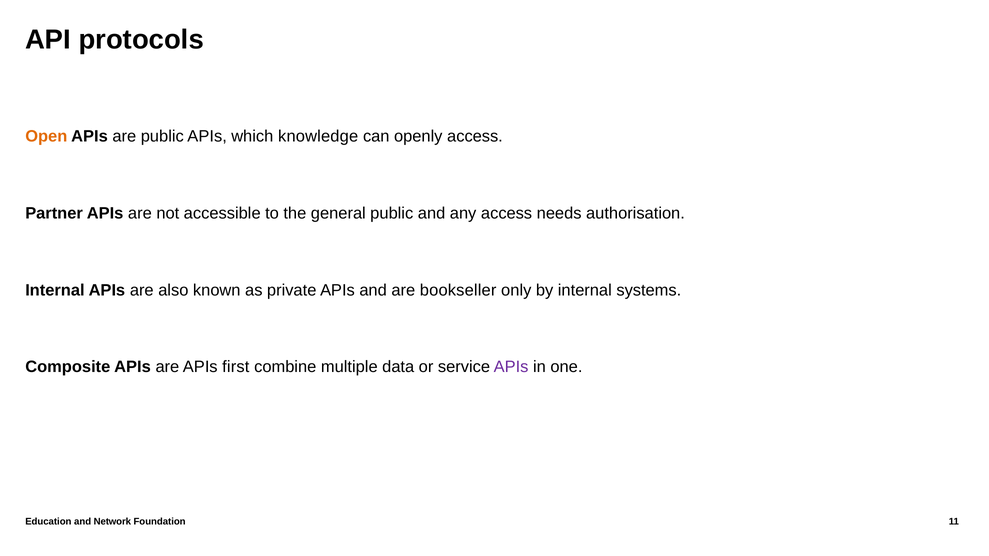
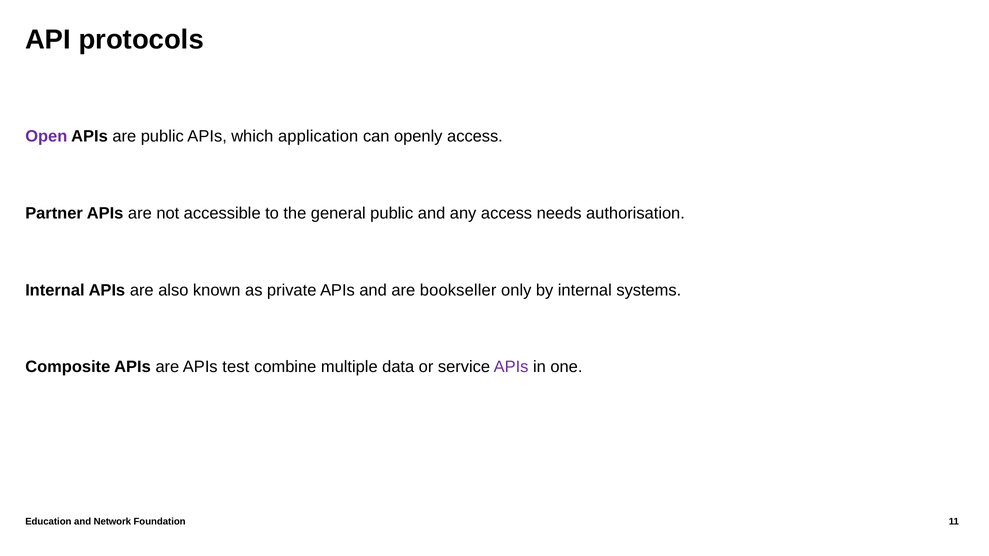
Open colour: orange -> purple (46, 136)
knowledge: knowledge -> application (318, 136)
first: first -> test (236, 367)
